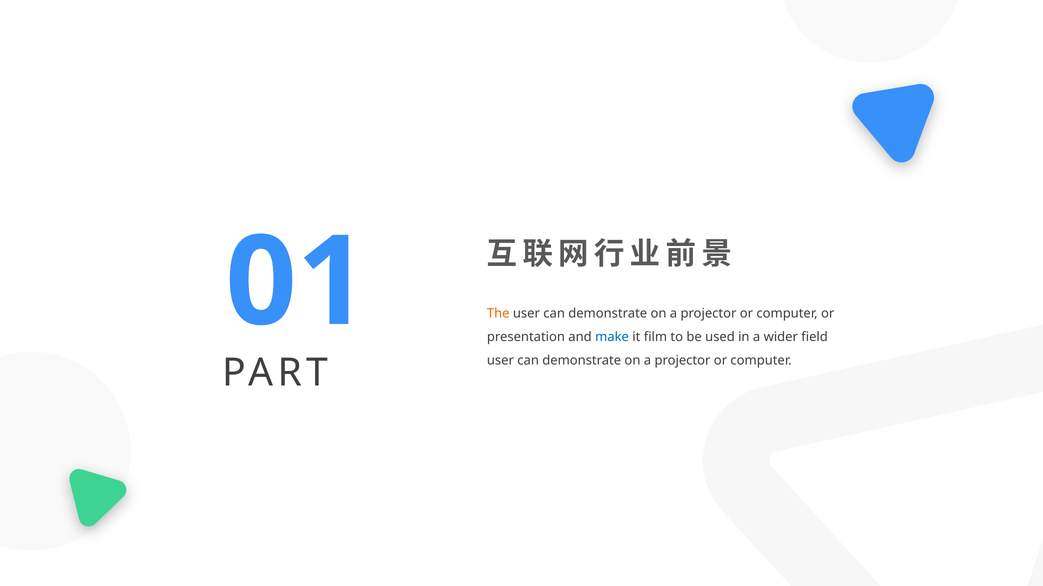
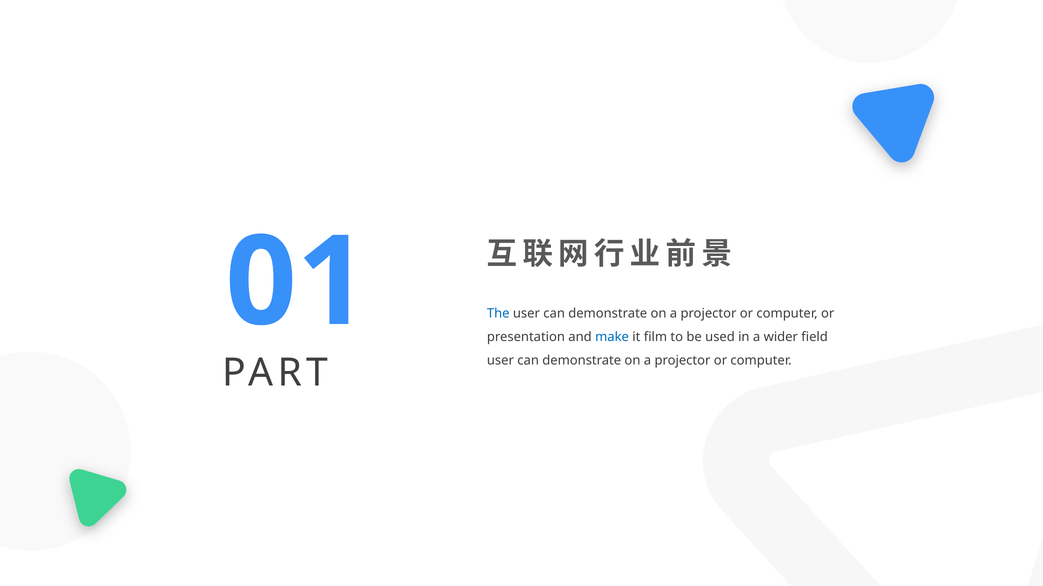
The colour: orange -> blue (498, 314)
